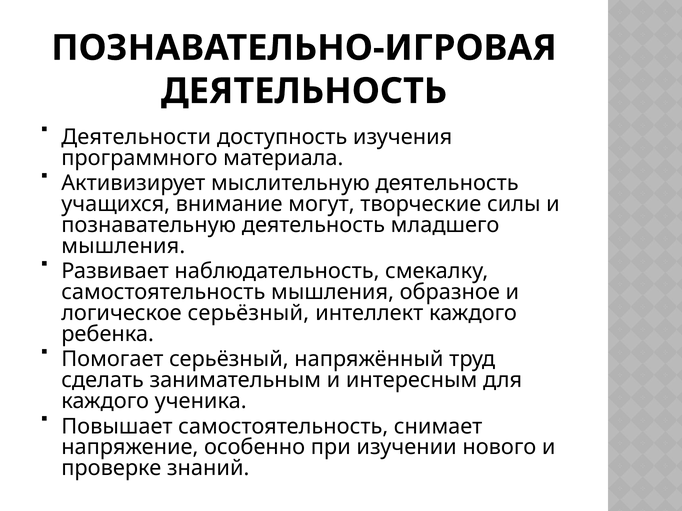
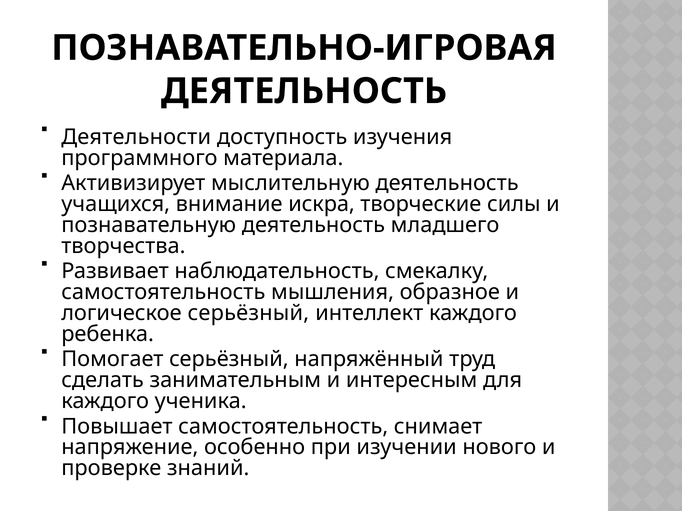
могут: могут -> искра (322, 204)
мышления: мышления -> творчества (123, 246)
